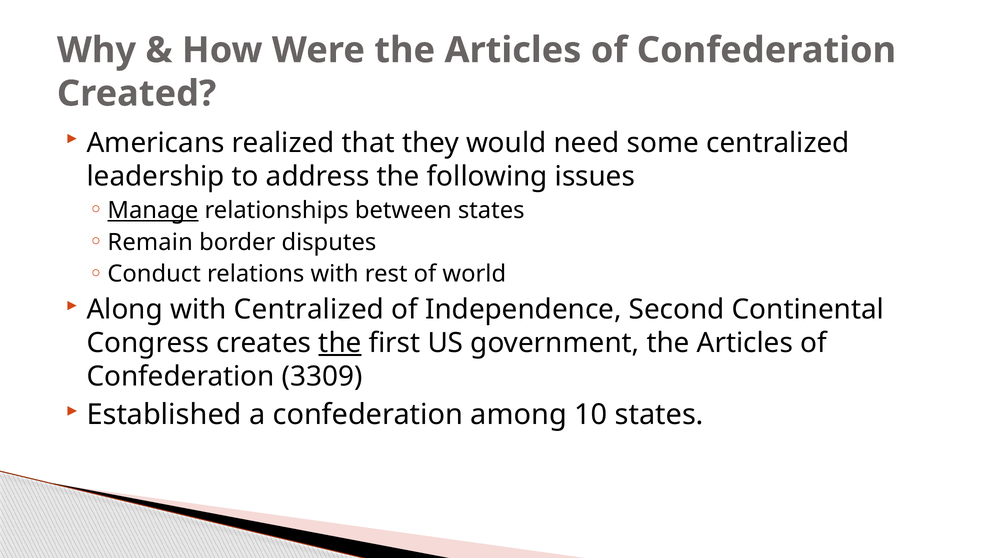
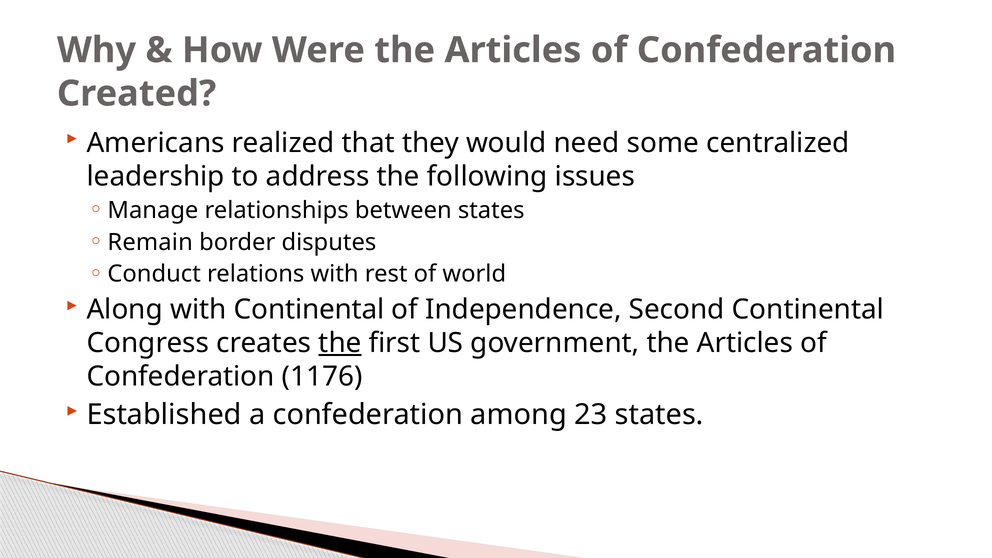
Manage underline: present -> none (153, 210)
with Centralized: Centralized -> Continental (309, 310)
3309: 3309 -> 1176 (322, 377)
10: 10 -> 23 (591, 415)
